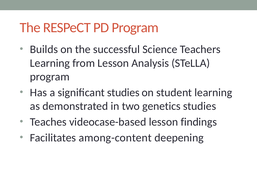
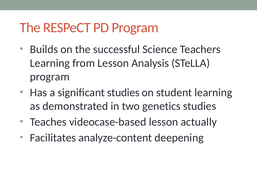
findings: findings -> actually (199, 122)
among-content: among-content -> analyze-content (115, 138)
